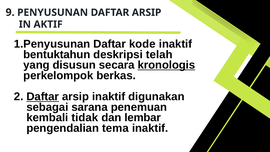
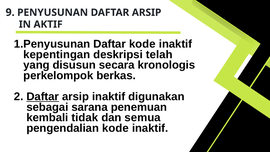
bentuktahun: bentuktahun -> kepentingan (57, 55)
kronologis underline: present -> none (166, 65)
lembar: lembar -> semua (143, 118)
pengendalian tema: tema -> kode (115, 128)
